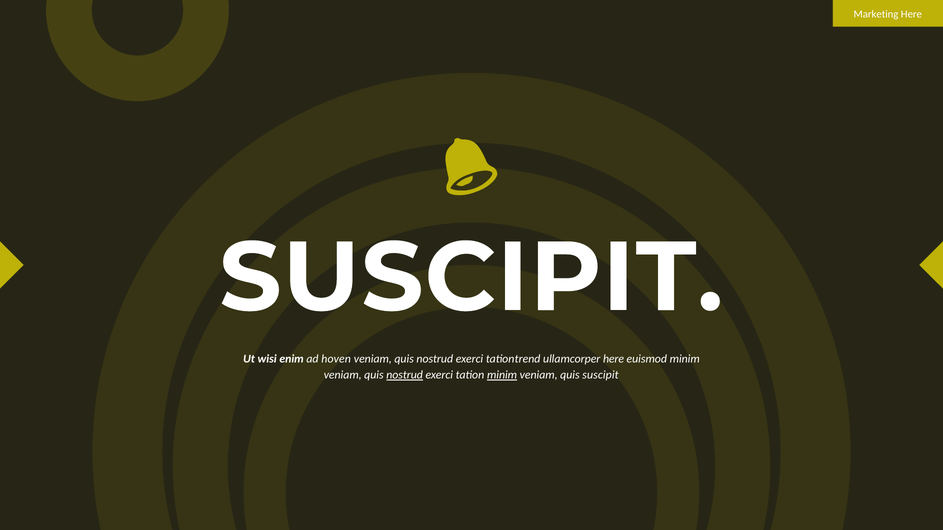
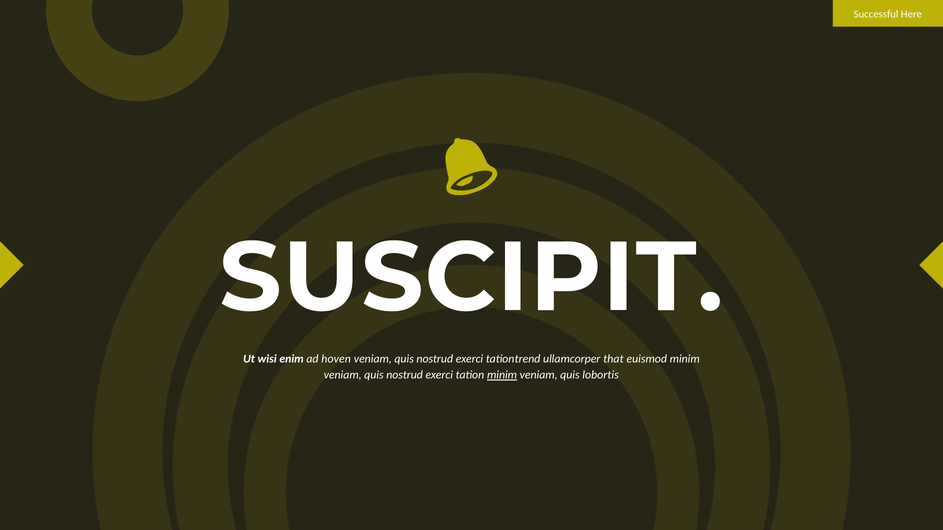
Marketing: Marketing -> Successful (876, 14)
ullamcorper here: here -> that (613, 359)
nostrud underline: present -> none (405, 375)
quis suscipit: suscipit -> lobortis (601, 375)
